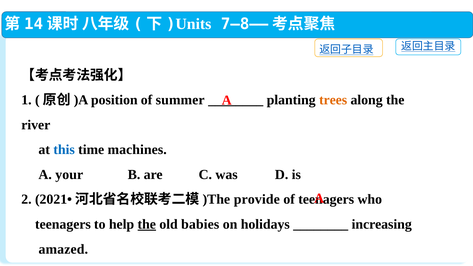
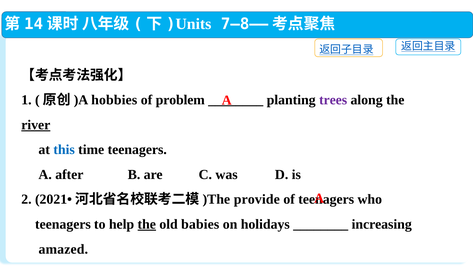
position: position -> hobbies (114, 100)
summer: summer -> problem (180, 100)
trees colour: orange -> purple (333, 100)
river underline: none -> present (36, 125)
time machines: machines -> teenagers (137, 150)
your: your -> after (69, 175)
